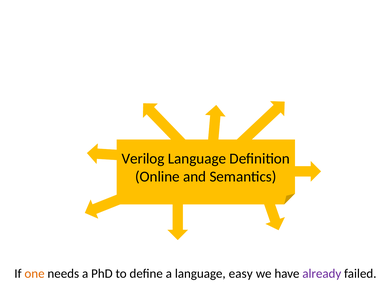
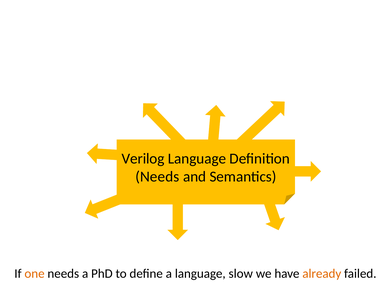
Online: Online -> Needs (157, 177)
easy: easy -> slow (241, 273)
already colour: purple -> orange (322, 273)
